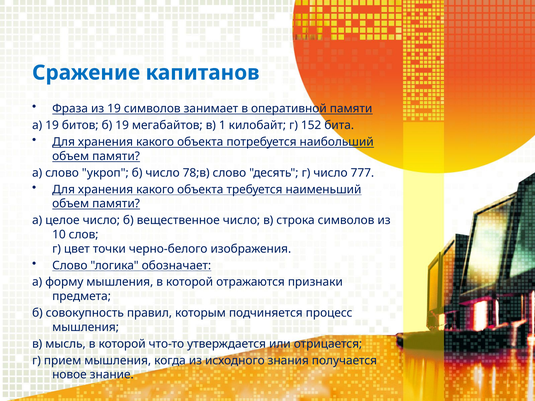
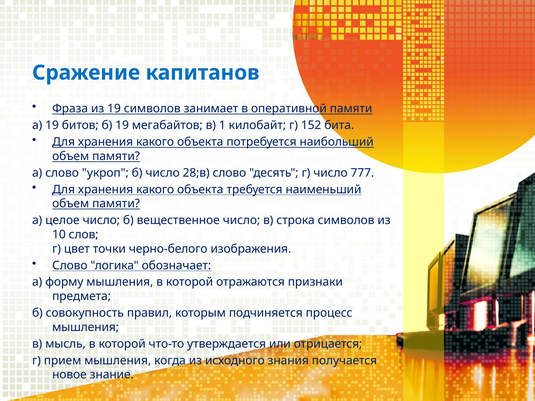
78;в: 78;в -> 28;в (196, 173)
